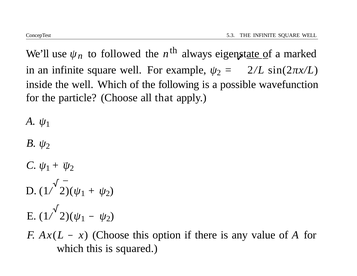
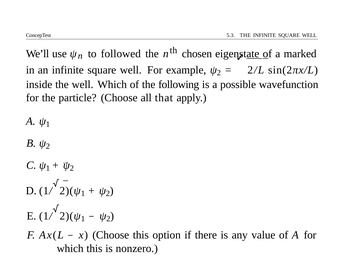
always: always -> chosen (197, 54)
squared: squared -> nonzero (137, 248)
